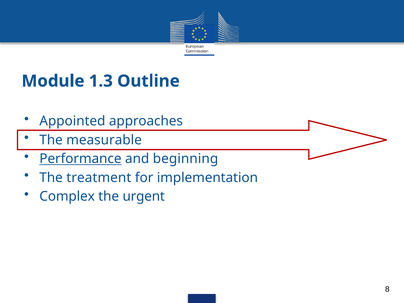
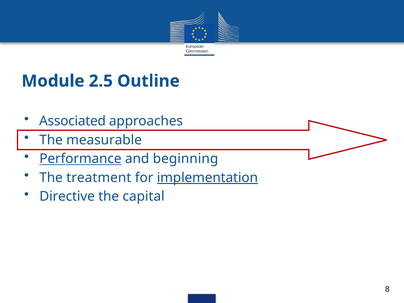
1.3: 1.3 -> 2.5 (101, 81)
Appointed: Appointed -> Associated (72, 121)
implementation underline: none -> present (207, 178)
Complex: Complex -> Directive (67, 197)
urgent: urgent -> capital (144, 197)
